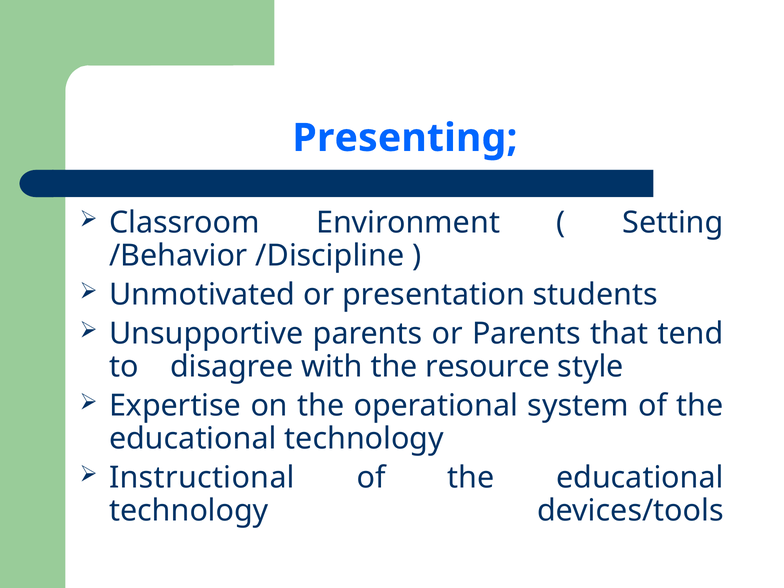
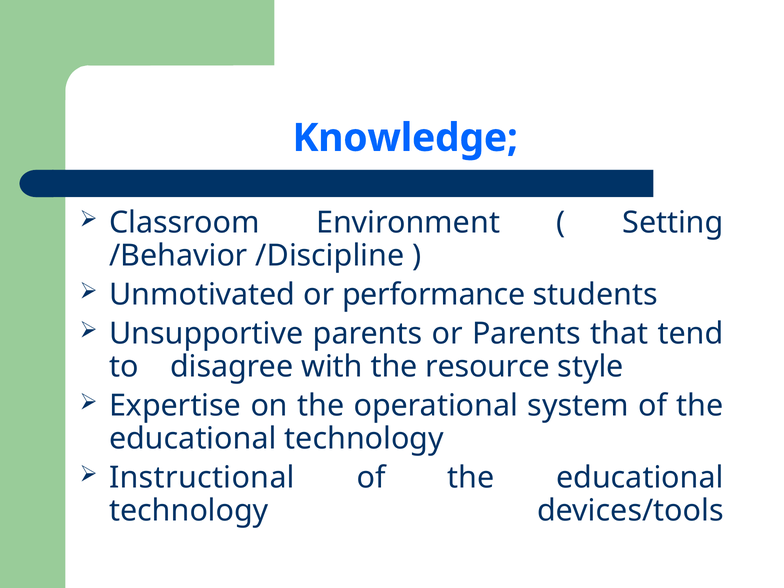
Presenting: Presenting -> Knowledge (405, 138)
presentation: presentation -> performance (434, 295)
